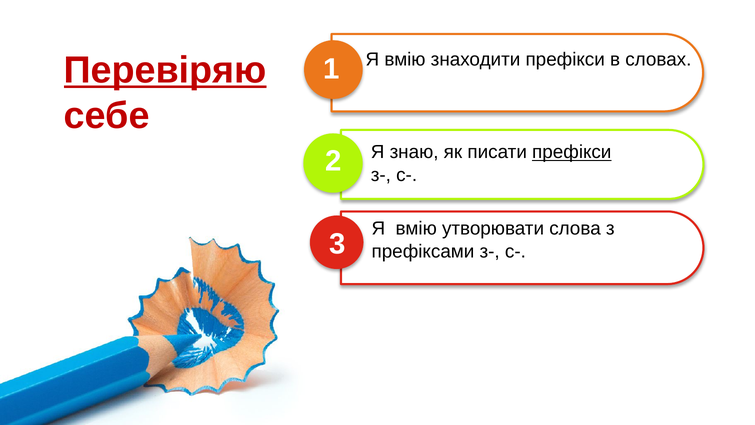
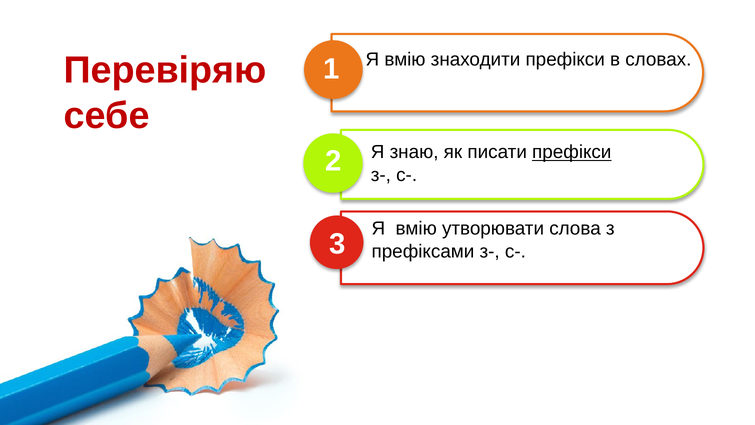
Перевіряю underline: present -> none (165, 70)
